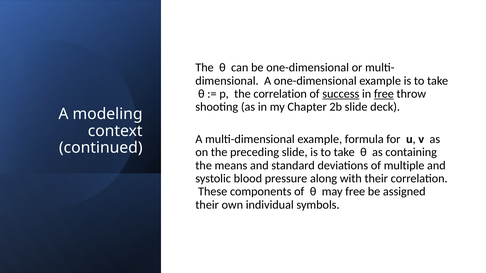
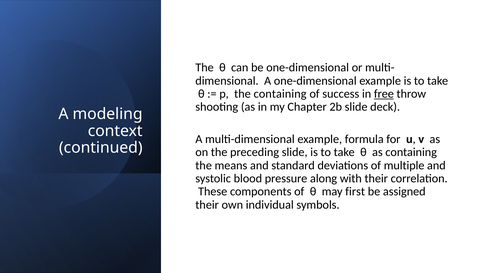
the correlation: correlation -> containing (280, 94)
success underline: present -> none (341, 94)
may free: free -> first (355, 192)
